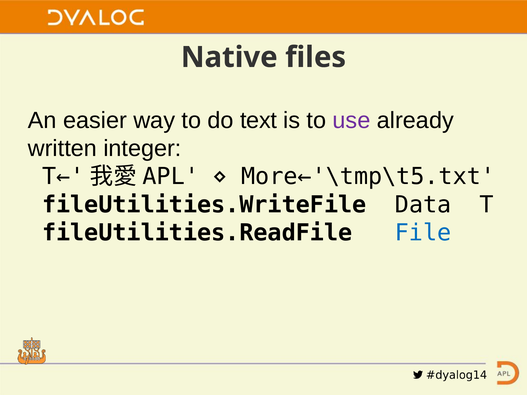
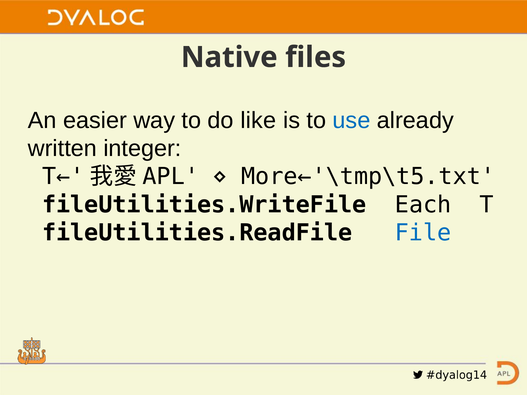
text: text -> like (258, 120)
use colour: purple -> blue (351, 120)
Data: Data -> Each (423, 205)
